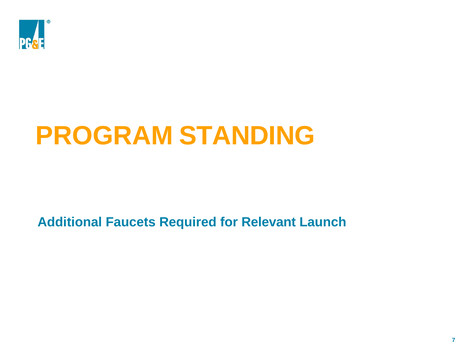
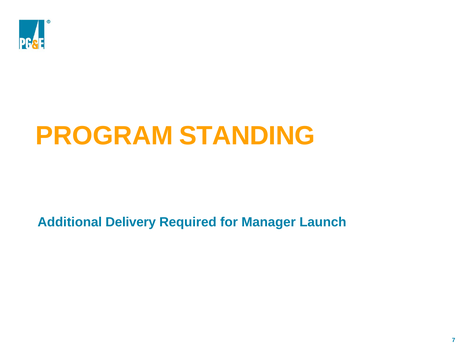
Faucets: Faucets -> Delivery (131, 222)
Relevant: Relevant -> Manager (269, 222)
